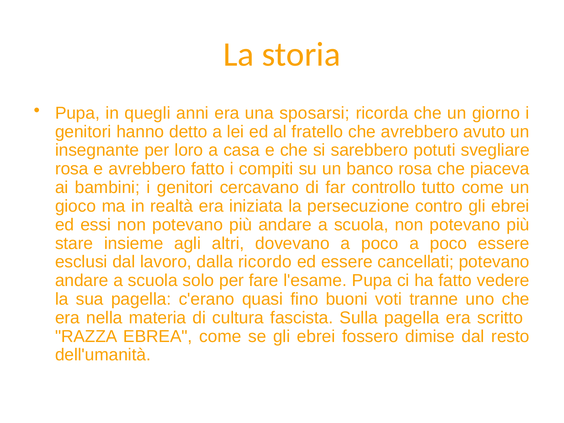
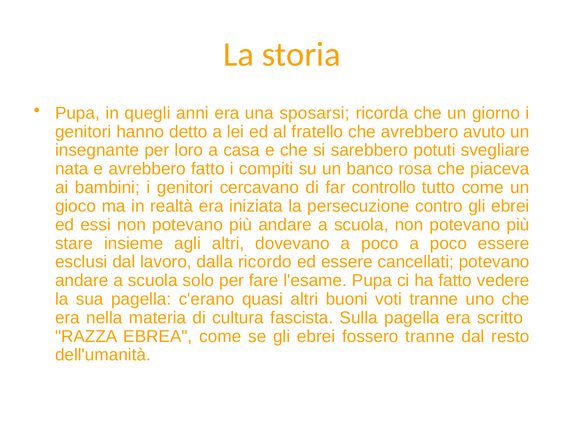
rosa: rosa -> nata (72, 169)
quasi fino: fino -> altri (304, 299)
fossero dimise: dimise -> tranne (430, 336)
